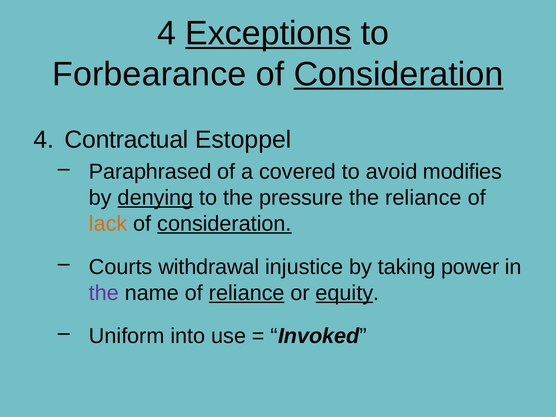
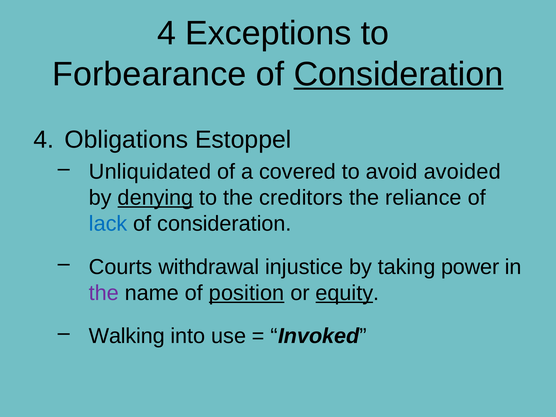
Exceptions underline: present -> none (268, 33)
Contractual: Contractual -> Obligations (126, 140)
Paraphrased: Paraphrased -> Unliquidated (150, 172)
modifies: modifies -> avoided (462, 172)
pressure: pressure -> creditors (301, 198)
lack colour: orange -> blue (108, 224)
consideration underline: present -> none (224, 224)
of reliance: reliance -> position (247, 293)
Uniform: Uniform -> Walking (127, 336)
